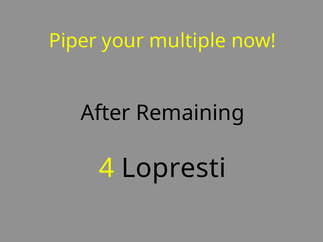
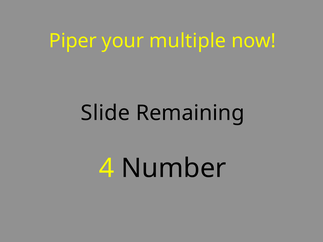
After: After -> Slide (105, 113)
Lopresti: Lopresti -> Number (174, 168)
